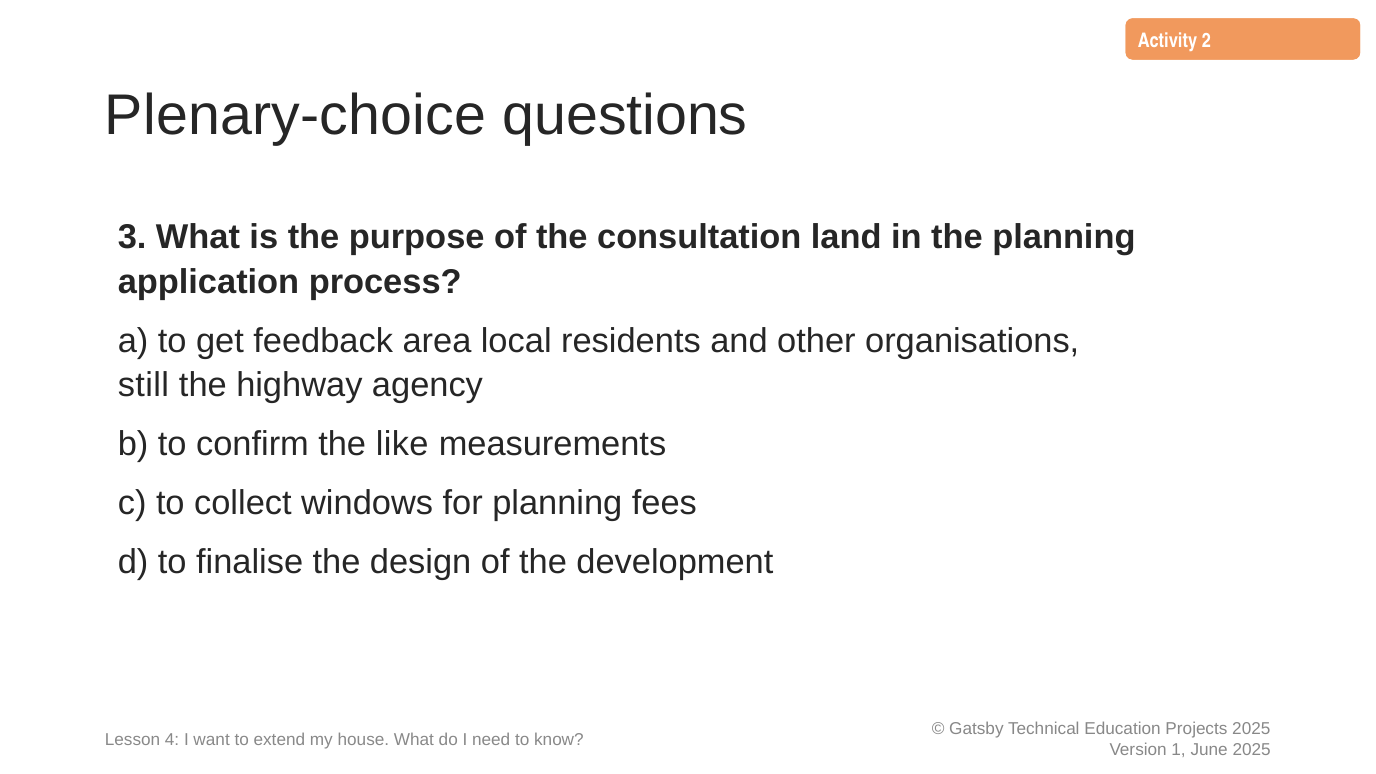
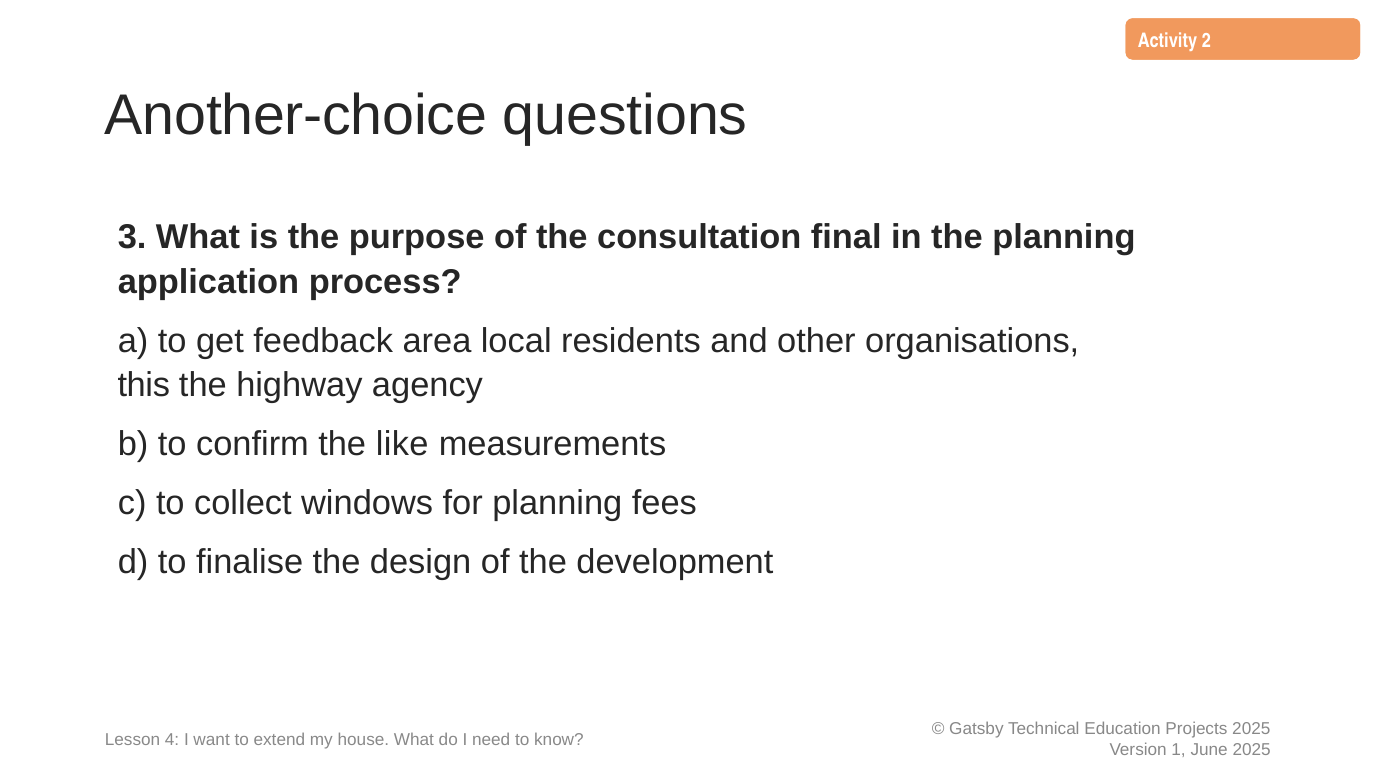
Plenary-choice: Plenary-choice -> Another-choice (296, 116)
land: land -> final (846, 238)
still: still -> this (144, 386)
